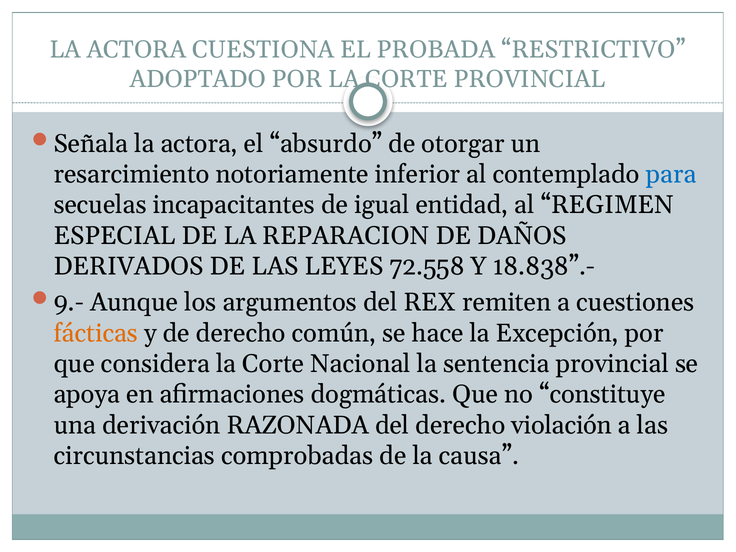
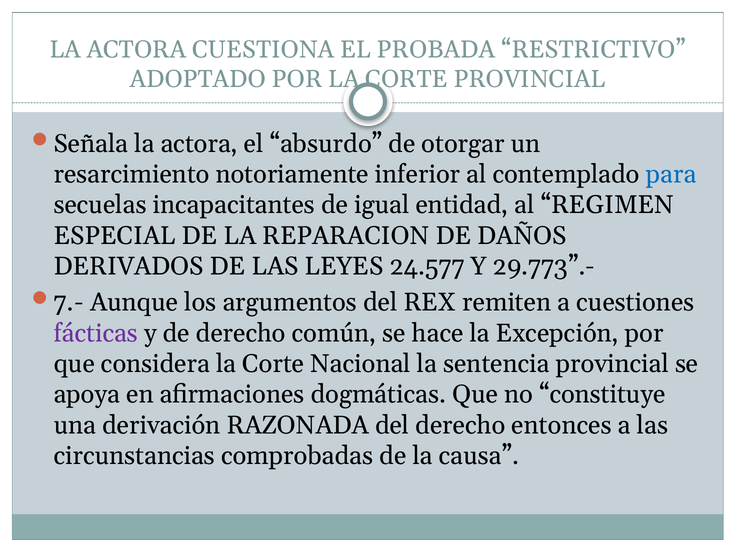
72.558: 72.558 -> 24.577 (427, 266)
18.838”.-: 18.838”.- -> 29.773”.- (544, 266)
9.-: 9.- -> 7.- (69, 302)
fácticas colour: orange -> purple (96, 333)
violación: violación -> entonces (562, 425)
